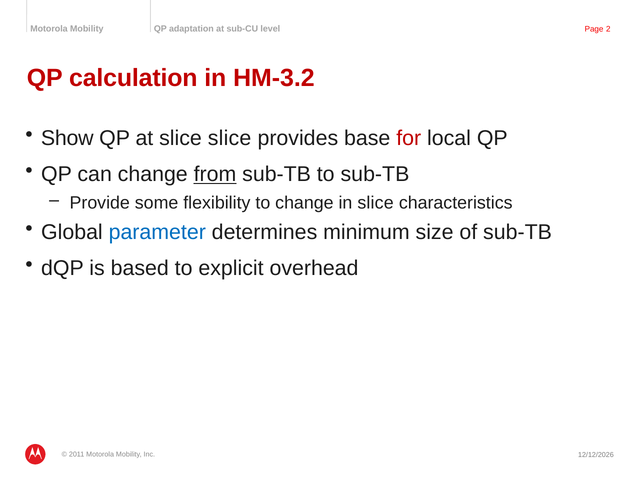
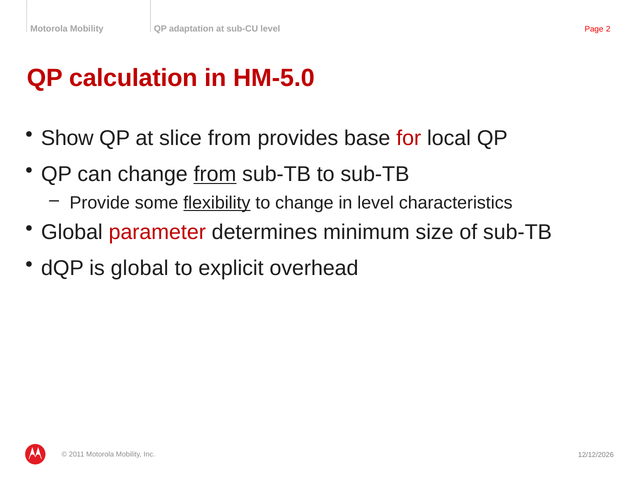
HM-3.2: HM-3.2 -> HM-5.0 (274, 78)
slice slice: slice -> from (230, 138)
flexibility underline: none -> present (217, 203)
in slice: slice -> level (376, 203)
parameter colour: blue -> red (157, 232)
is based: based -> global (140, 268)
